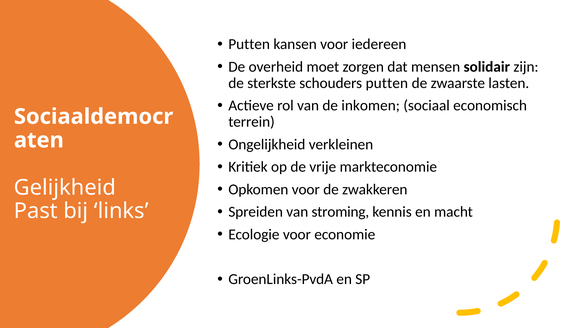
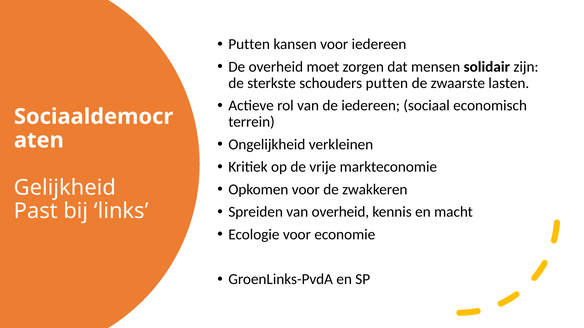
de inkomen: inkomen -> iedereen (371, 106)
van stroming: stroming -> overheid (340, 212)
